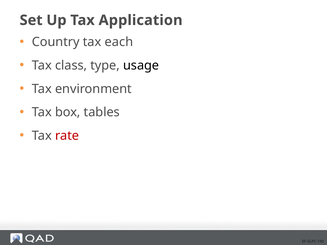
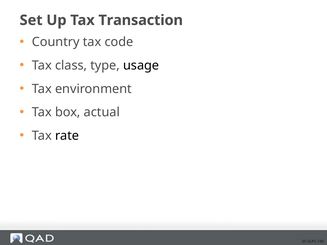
Application: Application -> Transaction (141, 20)
each: each -> code (119, 42)
tables: tables -> actual (102, 112)
rate colour: red -> black (67, 136)
